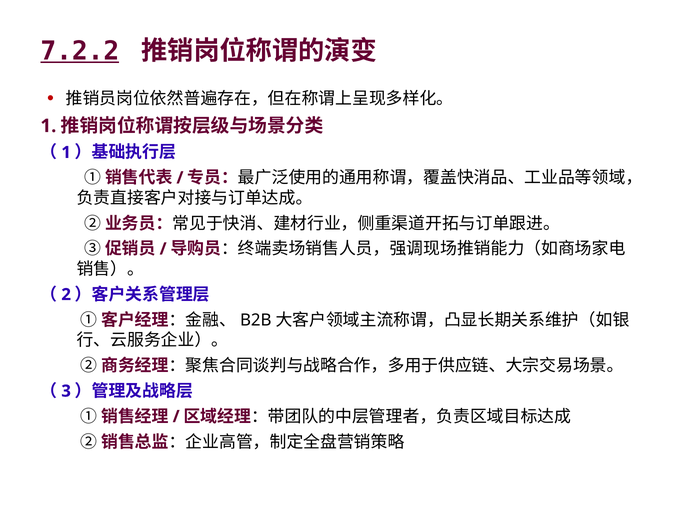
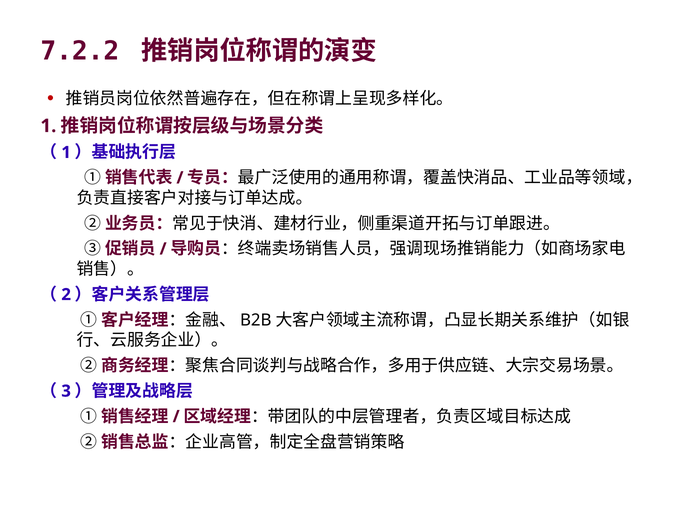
7.2.2 underline: present -> none (80, 51)
